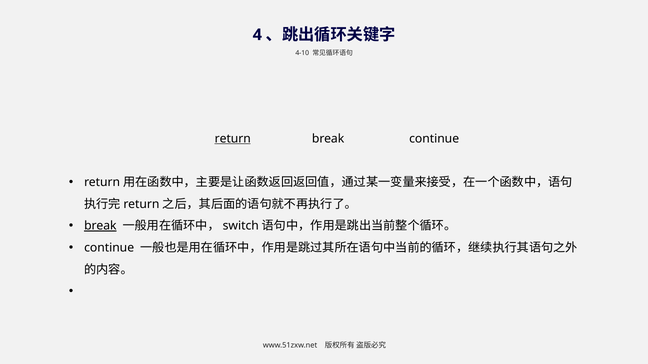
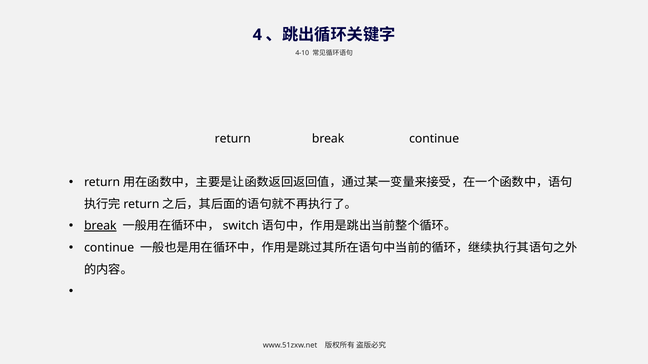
return underline: present -> none (233, 139)
